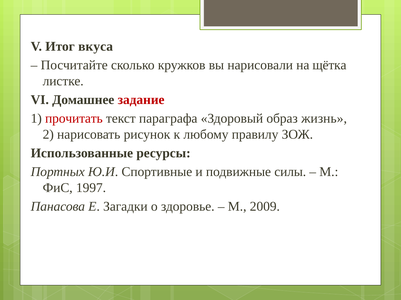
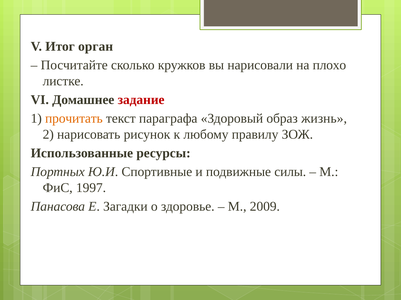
вкуса: вкуса -> орган (96, 46)
щётка: щётка -> плохо (329, 65)
прочитать colour: red -> orange (74, 119)
